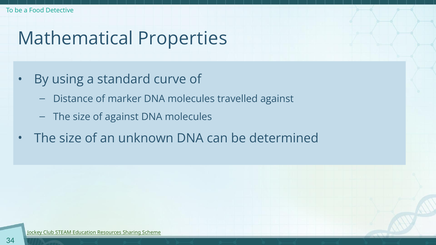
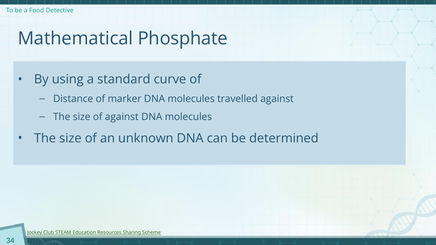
Properties: Properties -> Phosphate (183, 39)
